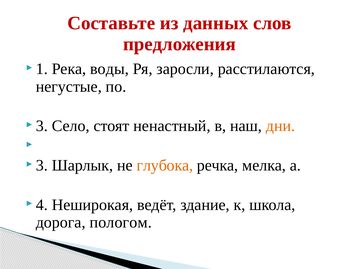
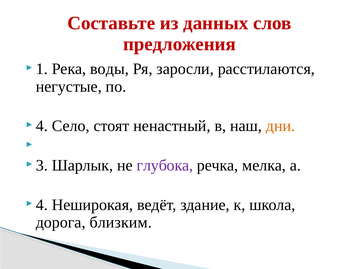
3: 3 -> 4 (42, 126)
глубока colour: orange -> purple (165, 165)
пологом: пологом -> близким (121, 223)
